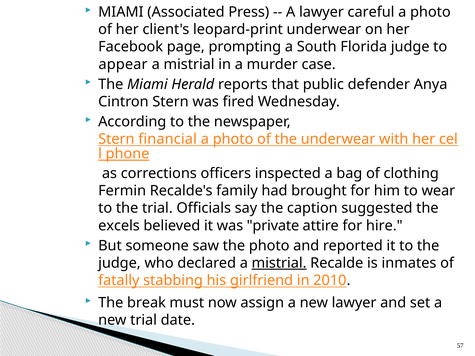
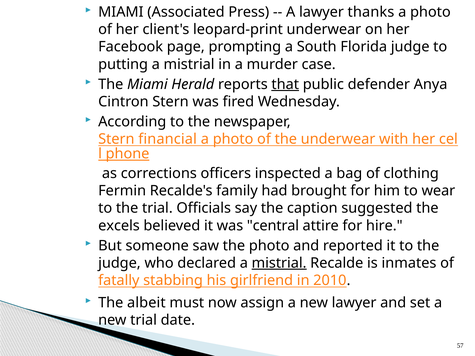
careful: careful -> thanks (371, 12)
appear: appear -> putting (123, 64)
that underline: none -> present (285, 84)
private: private -> central (273, 226)
break: break -> albeit (146, 303)
